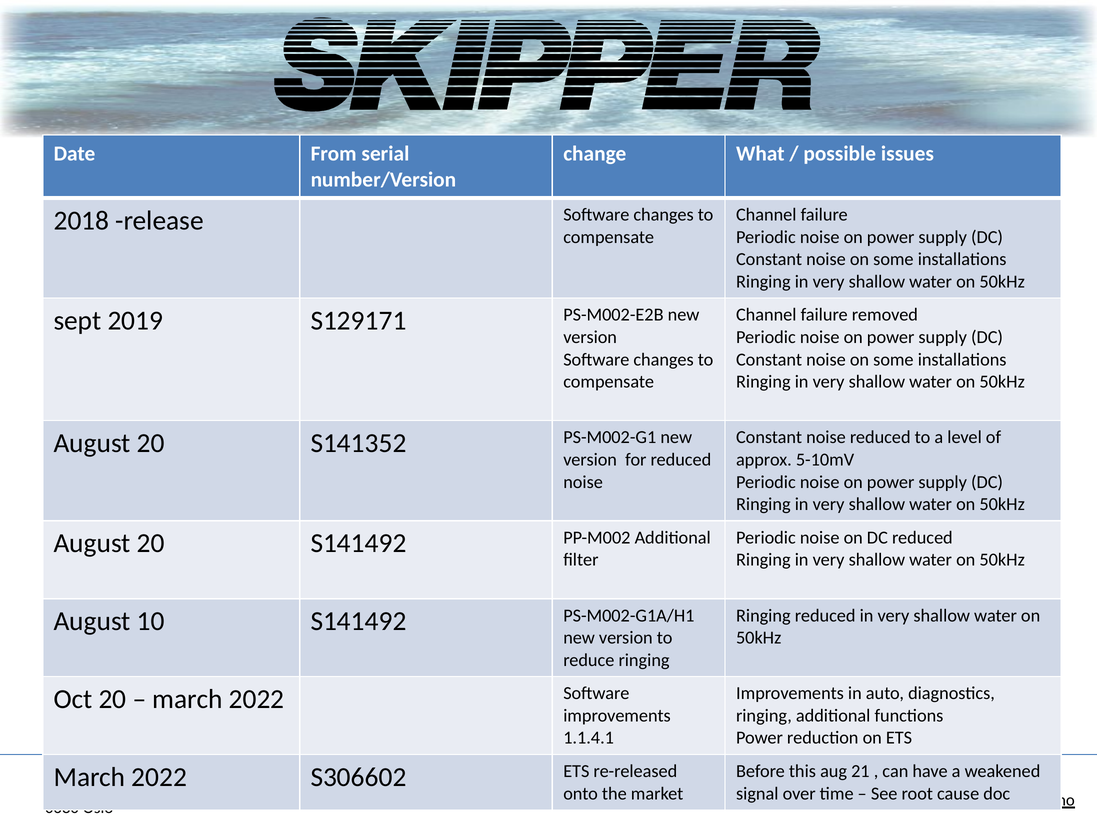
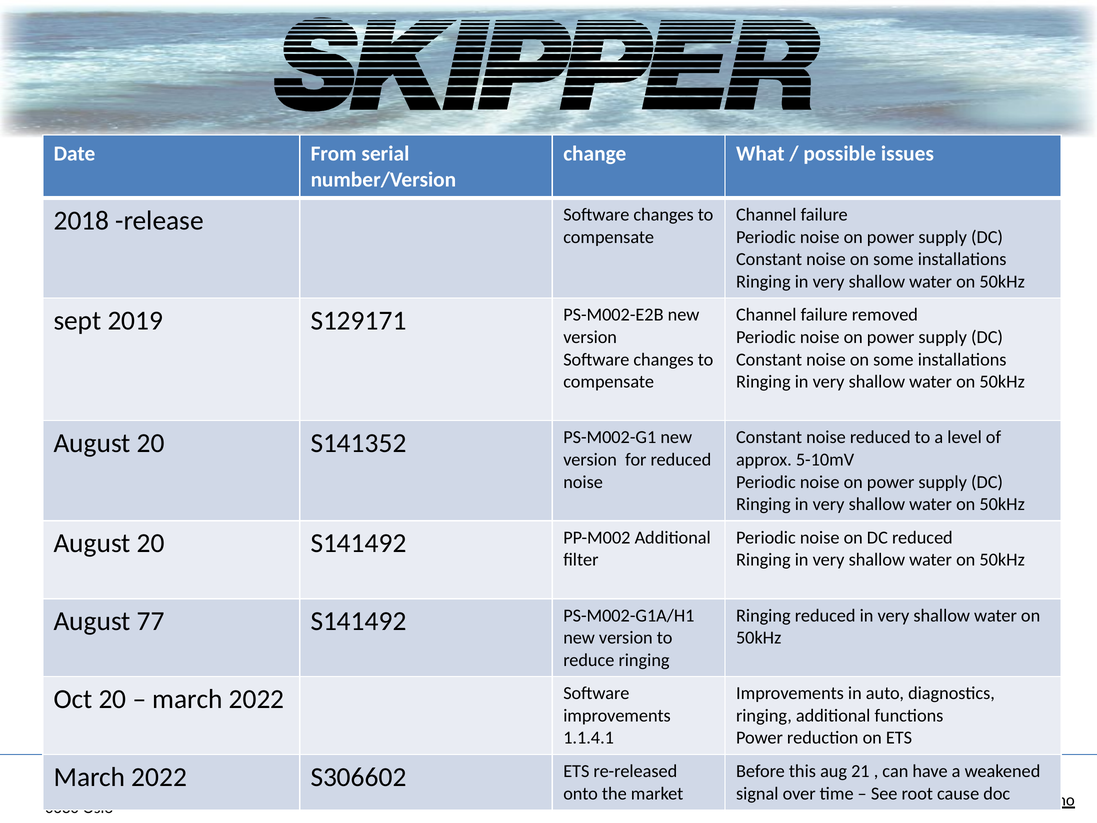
10: 10 -> 77 (151, 621)
